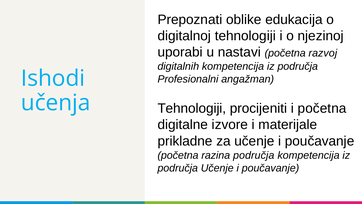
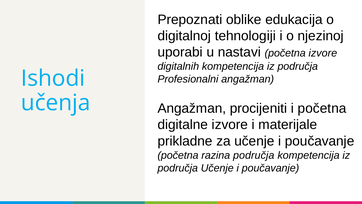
početna razvoj: razvoj -> izvore (323, 53)
Tehnologiji: Tehnologiji -> Angažman (192, 108)
